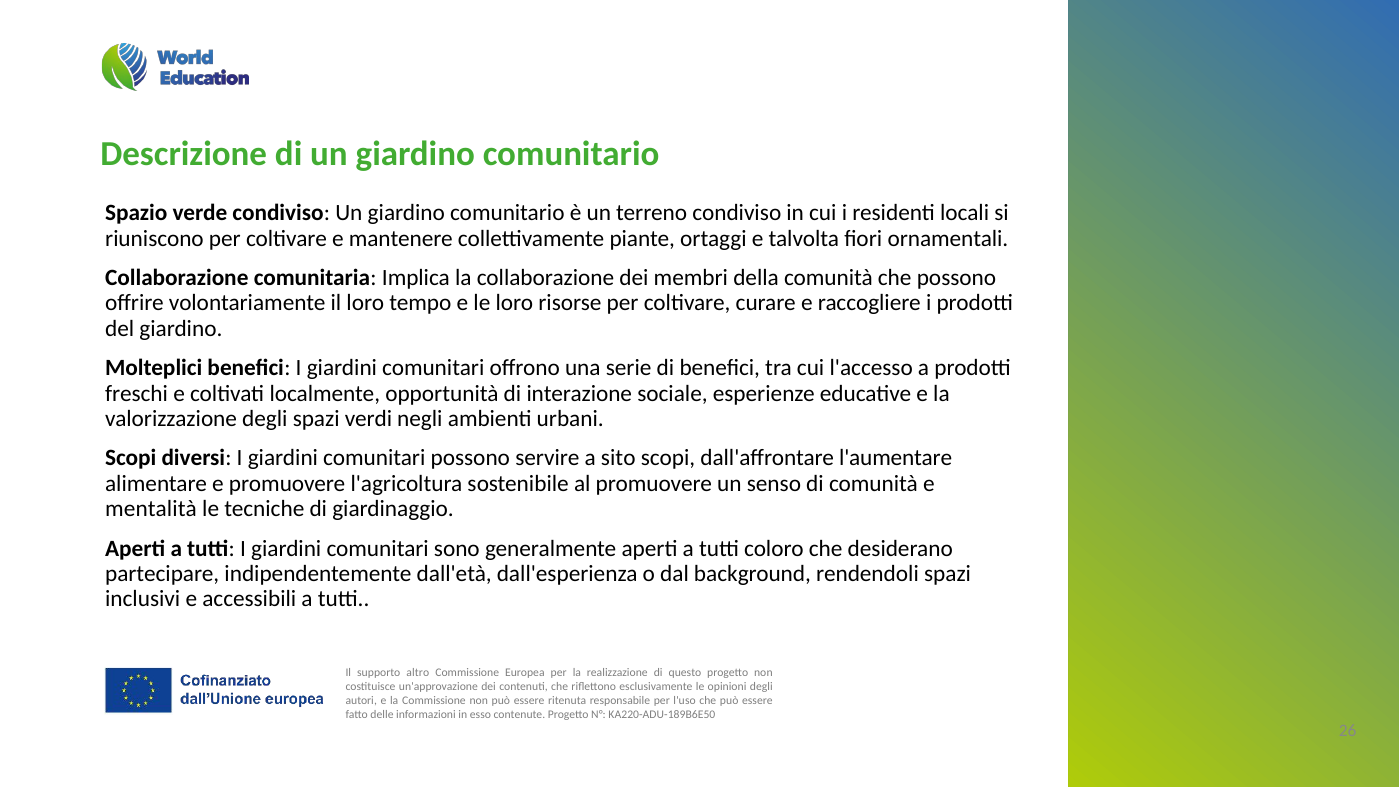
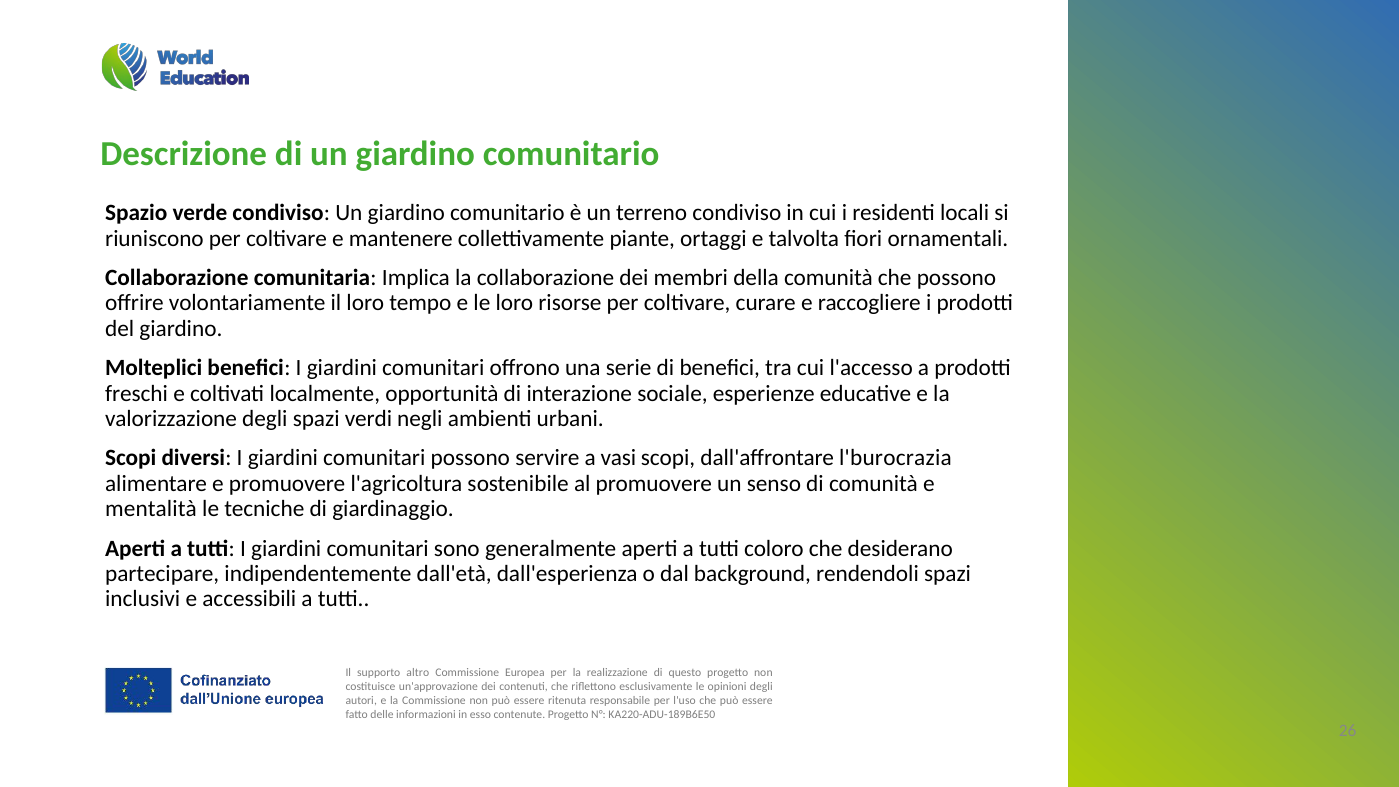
sito: sito -> vasi (618, 458)
l'aumentare: l'aumentare -> l'burocrazia (895, 458)
